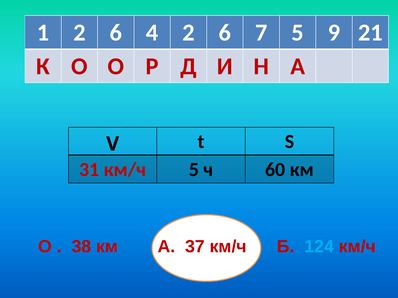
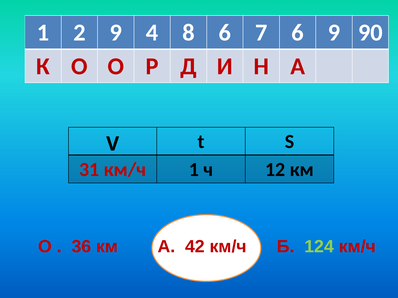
1 2 6: 6 -> 9 (116, 33)
4 2: 2 -> 8 (189, 33)
7 5: 5 -> 6 (298, 33)
21: 21 -> 90 (370, 33)
км/ч 5: 5 -> 1 (194, 170)
60: 60 -> 12 (275, 170)
38: 38 -> 36 (81, 247)
37: 37 -> 42 (195, 247)
124 colour: light blue -> light green (319, 247)
